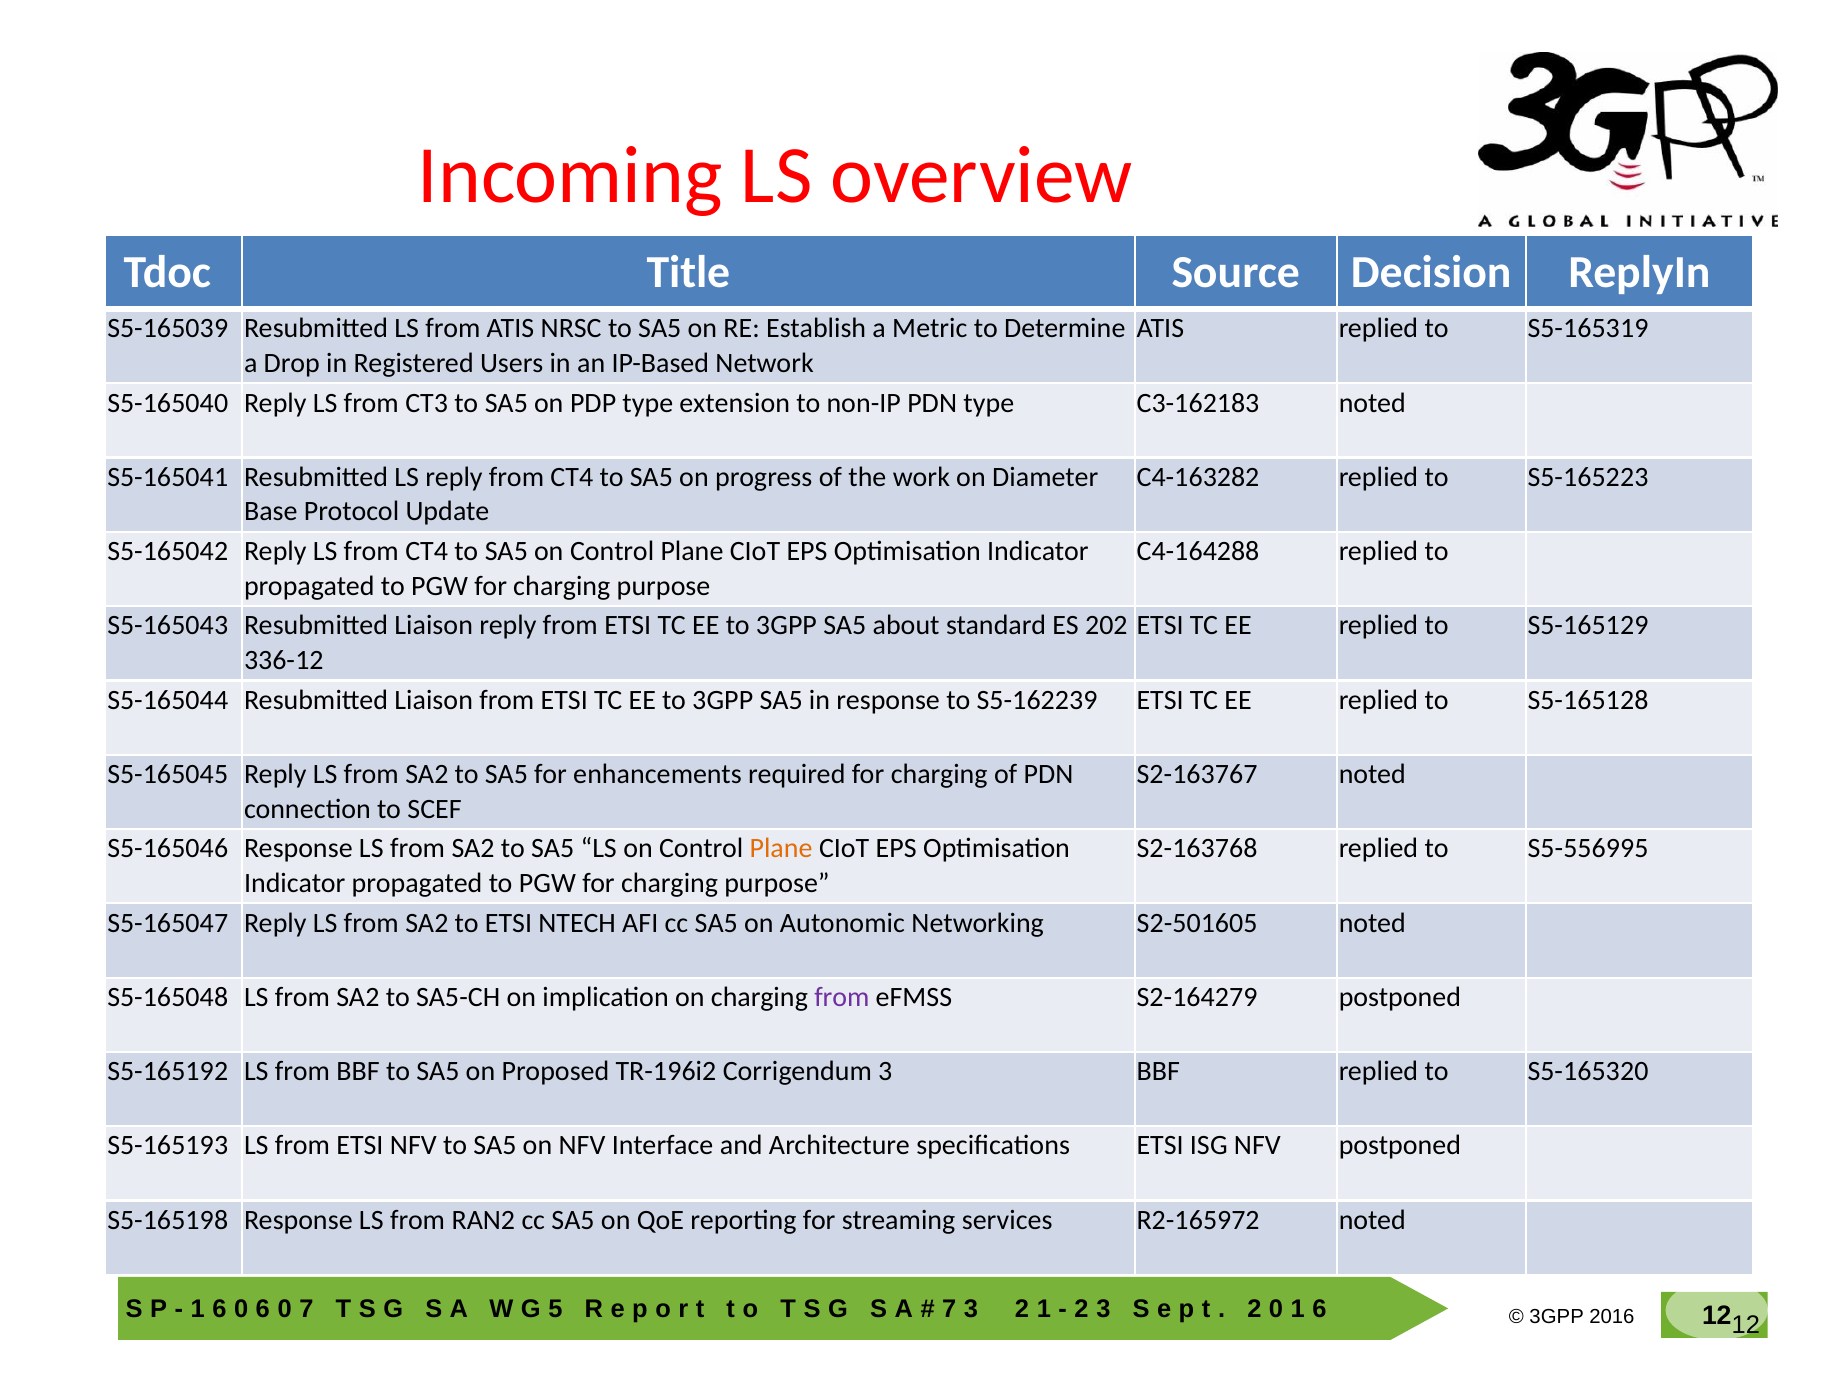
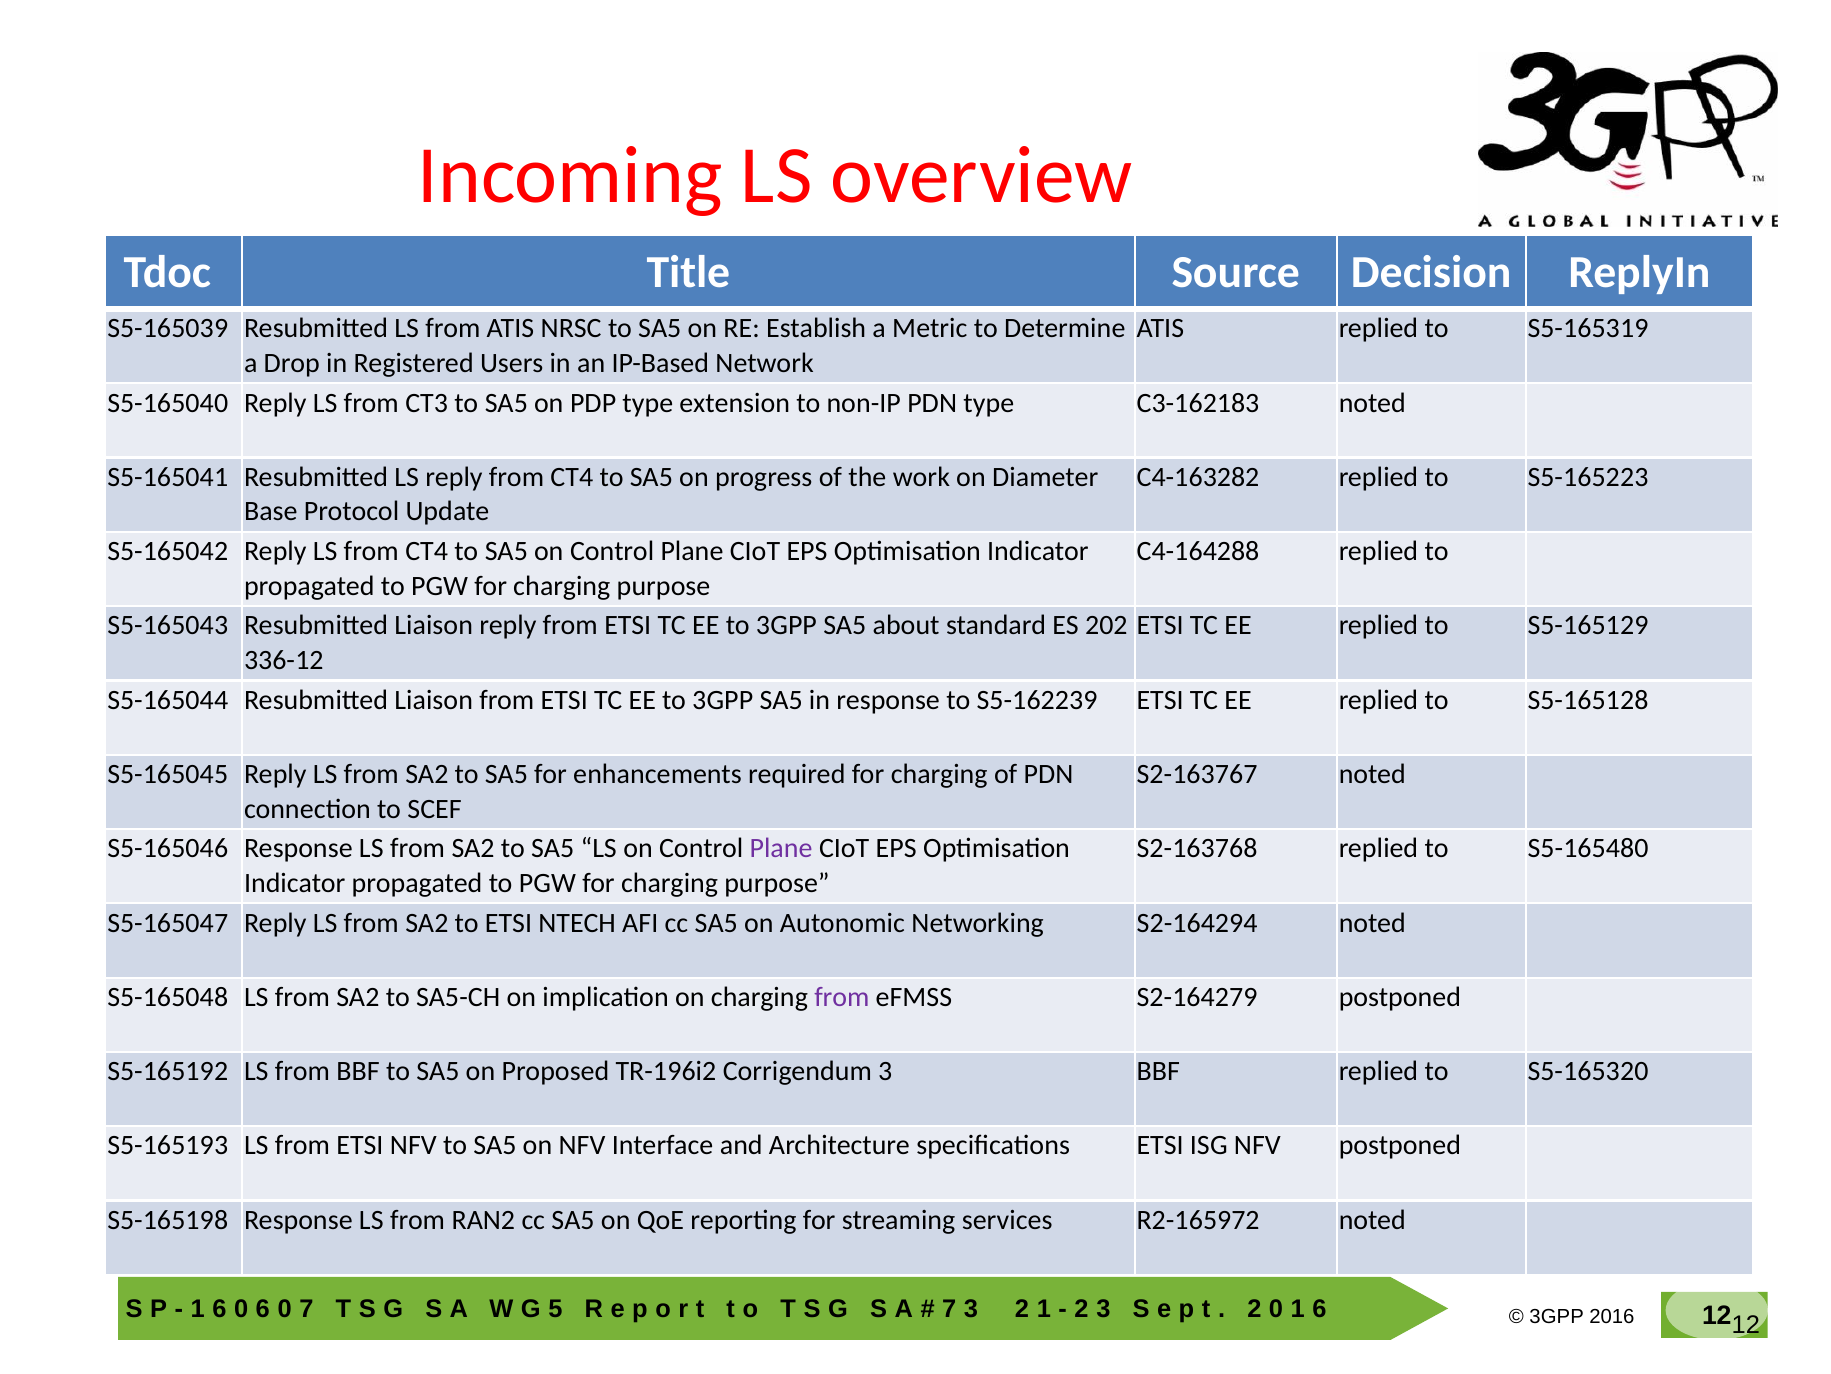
Plane colour: orange -> purple (781, 848)
S5-556995: S5-556995 -> S5-165480 (1588, 848)
S2-501605: S2-501605 -> S2-164294 (1197, 922)
